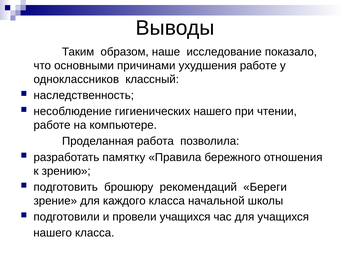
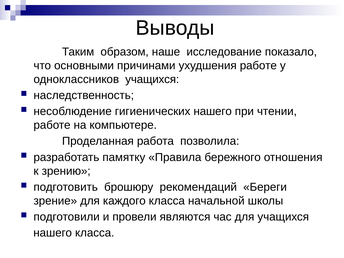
одноклассников классный: классный -> учащихся (152, 79)
провели учащихся: учащихся -> являются (185, 217)
